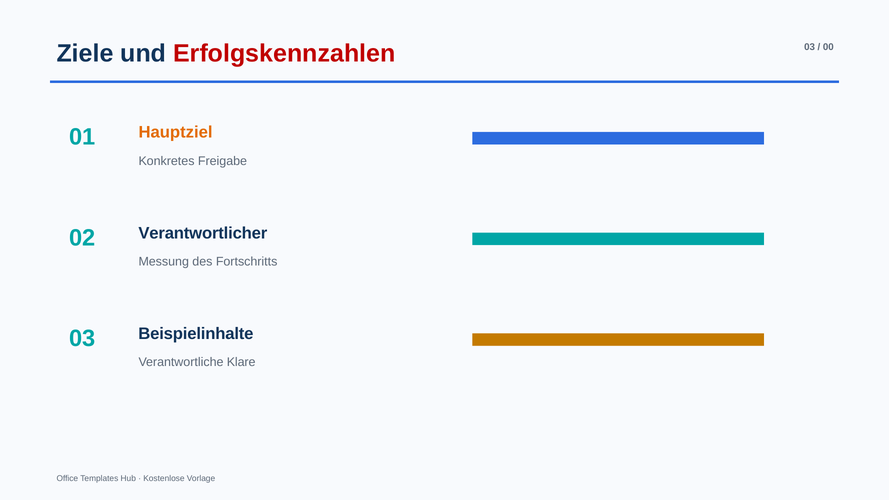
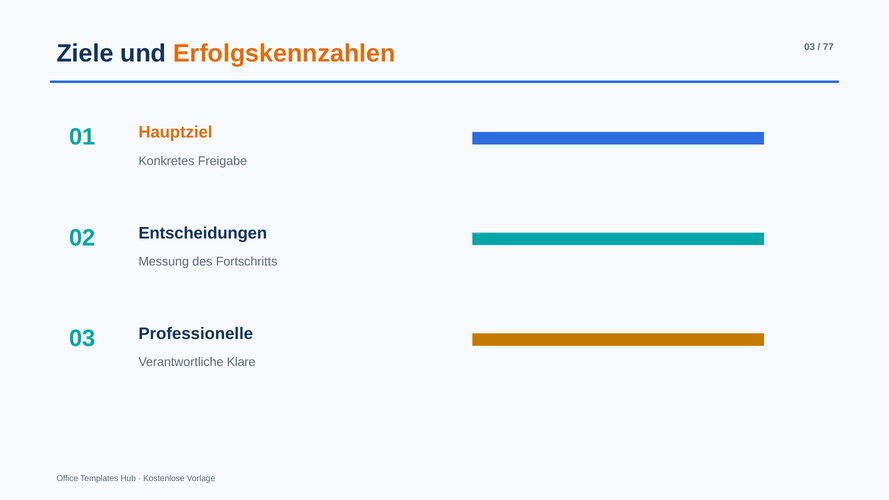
Erfolgskennzahlen colour: red -> orange (284, 53)
00: 00 -> 77 (828, 47)
Verantwortlicher: Verantwortlicher -> Entscheidungen (203, 233)
Beispielinhalte: Beispielinhalte -> Professionelle (196, 334)
